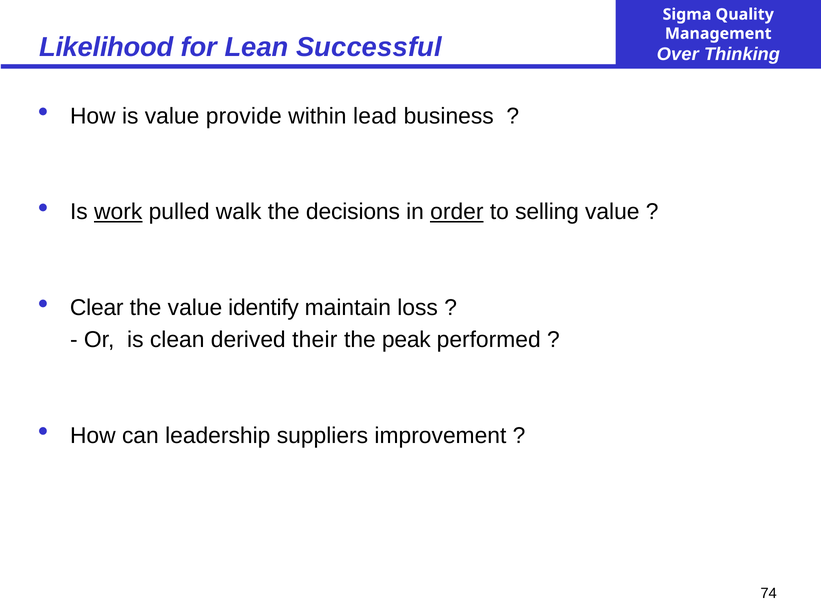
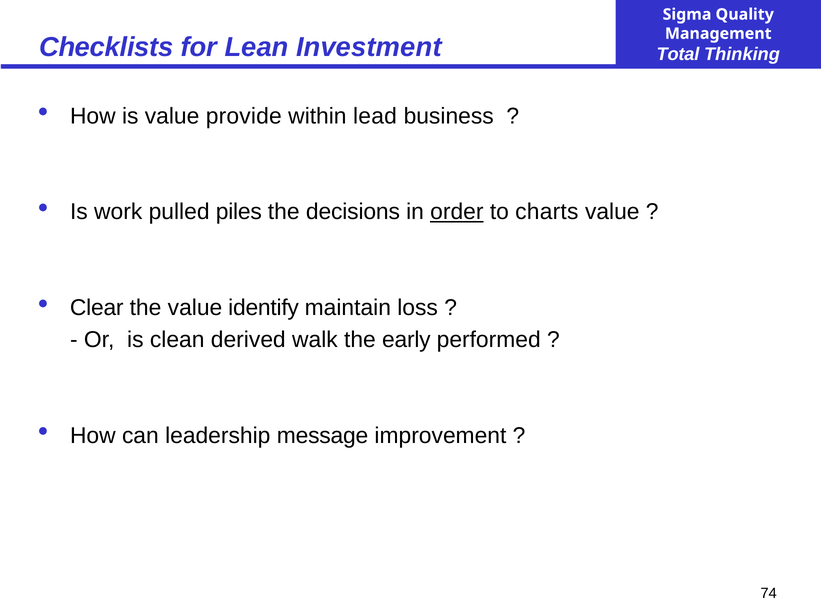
Likelihood: Likelihood -> Checklists (106, 47)
Successful: Successful -> Investment (369, 47)
Over: Over -> Total (678, 54)
work underline: present -> none (118, 212)
walk: walk -> piles (239, 212)
selling: selling -> charts (547, 212)
their: their -> walk (315, 340)
peak: peak -> early (406, 340)
suppliers: suppliers -> message (323, 435)
